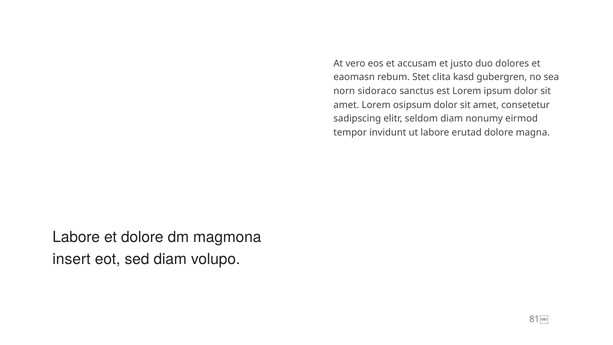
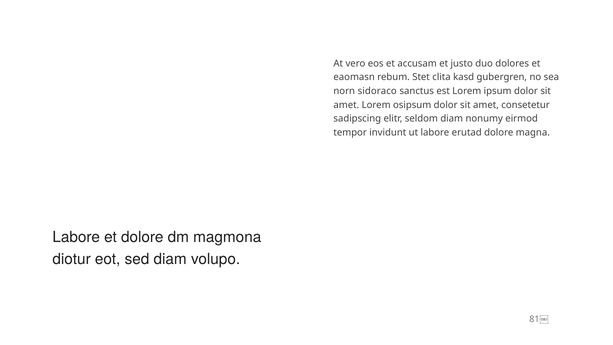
insert: insert -> diotur (72, 259)
